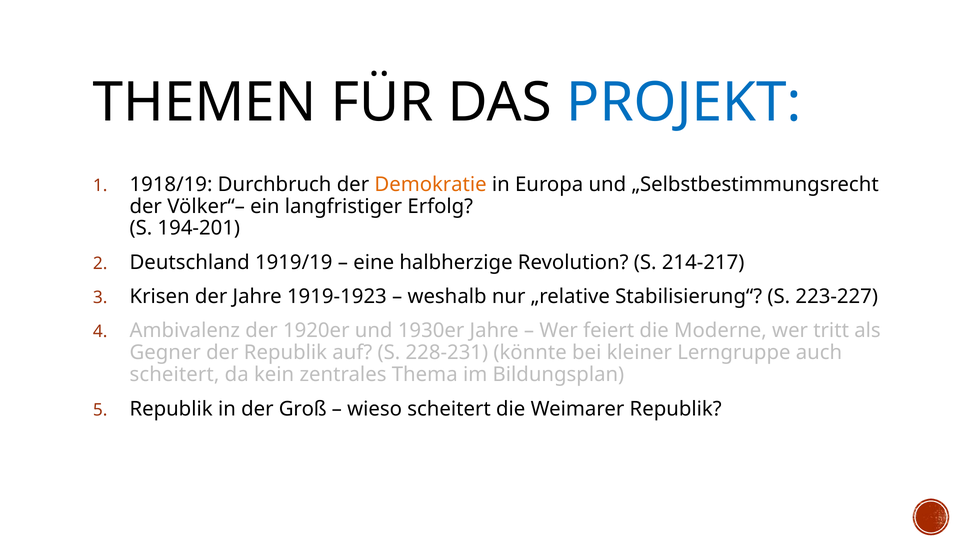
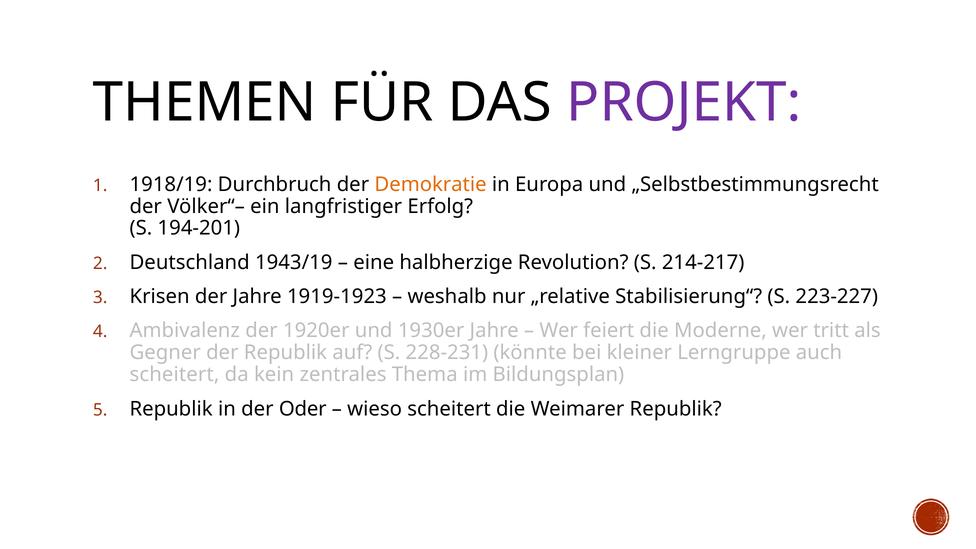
PROJEKT colour: blue -> purple (684, 103)
1919/19: 1919/19 -> 1943/19 (294, 262)
Groß: Groß -> Oder (303, 409)
